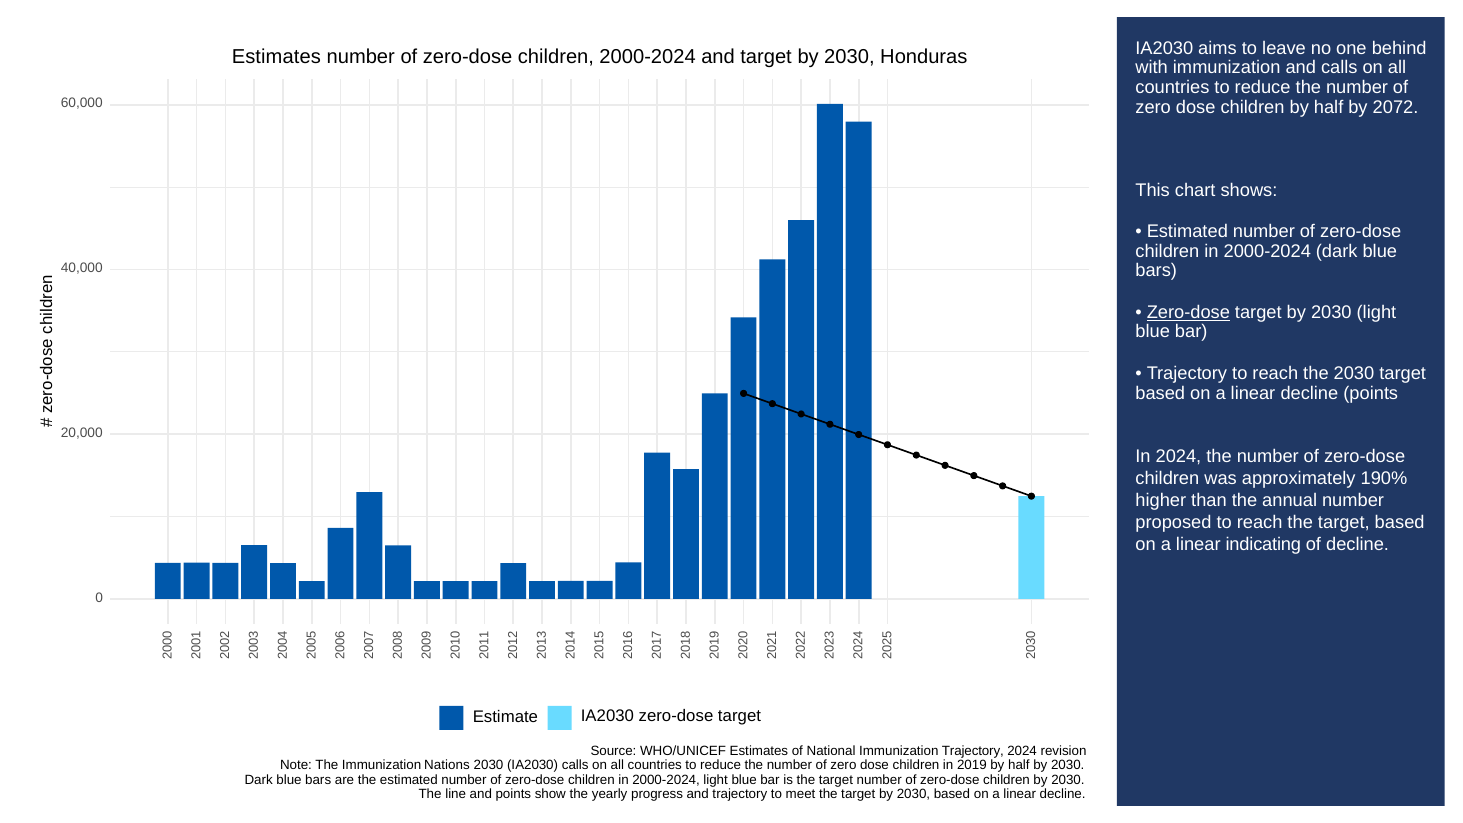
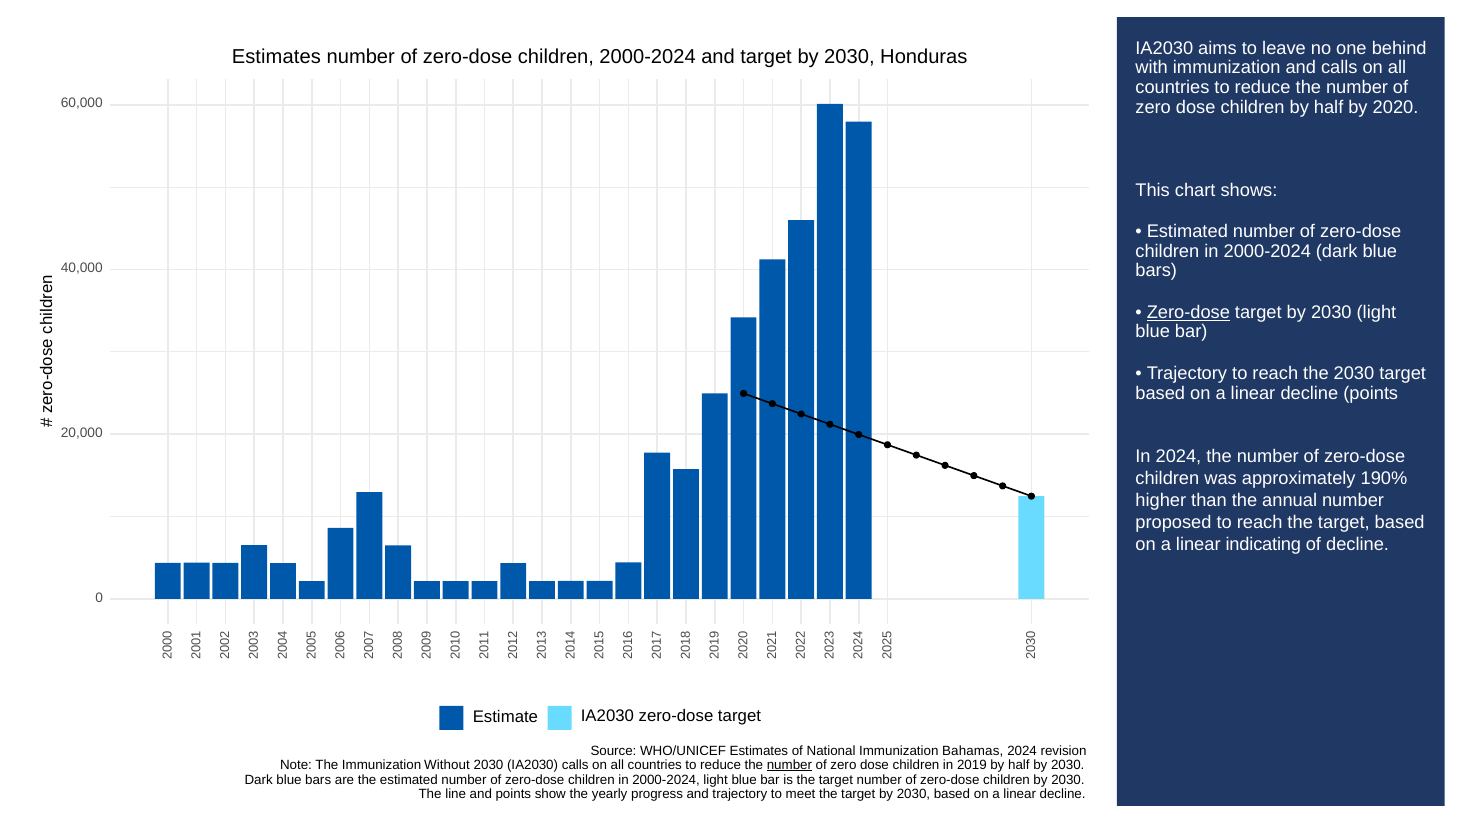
2072: 2072 -> 2020 (1396, 107)
Immunization Trajectory: Trajectory -> Bahamas (973, 751)
Nations: Nations -> Without (447, 765)
number underline: none -> present (789, 765)
